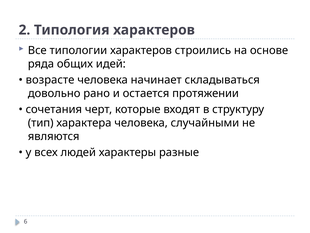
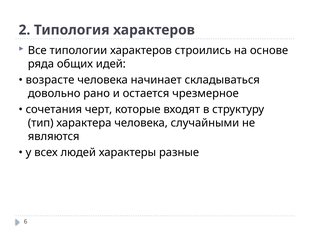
протяжении: протяжении -> чрезмерное (205, 93)
